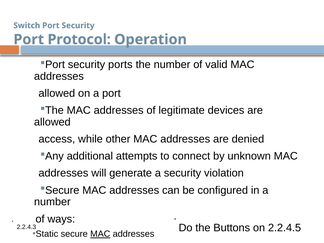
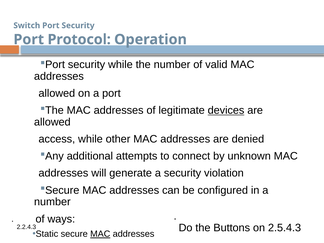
security ports: ports -> while (120, 65)
devices underline: none -> present (226, 110)
2.2.4.5: 2.2.4.5 -> 2.5.4.3 (285, 228)
